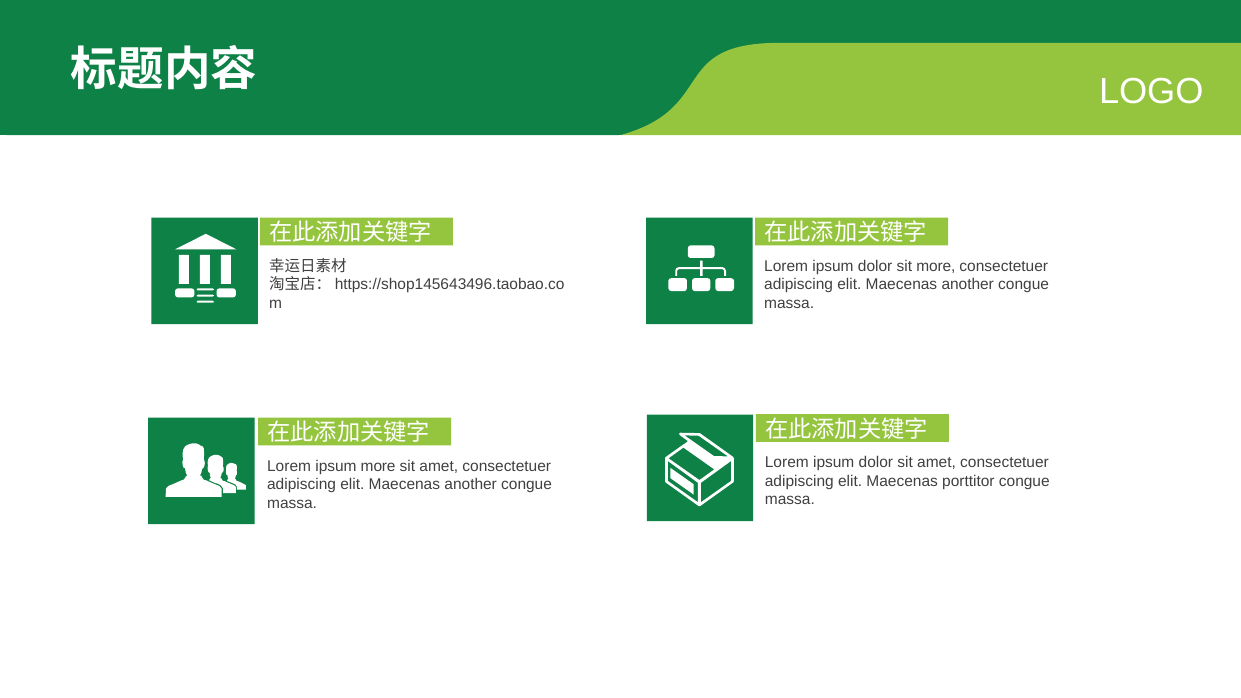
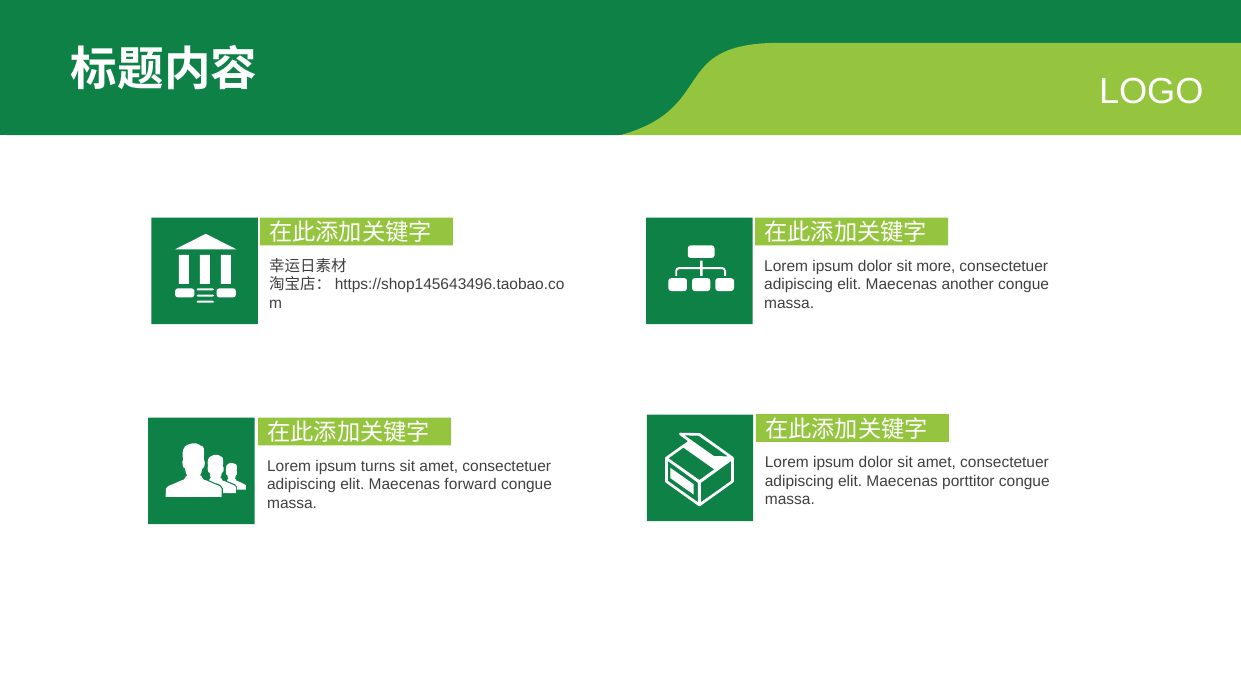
ipsum more: more -> turns (378, 466)
another: another -> forward (471, 485)
